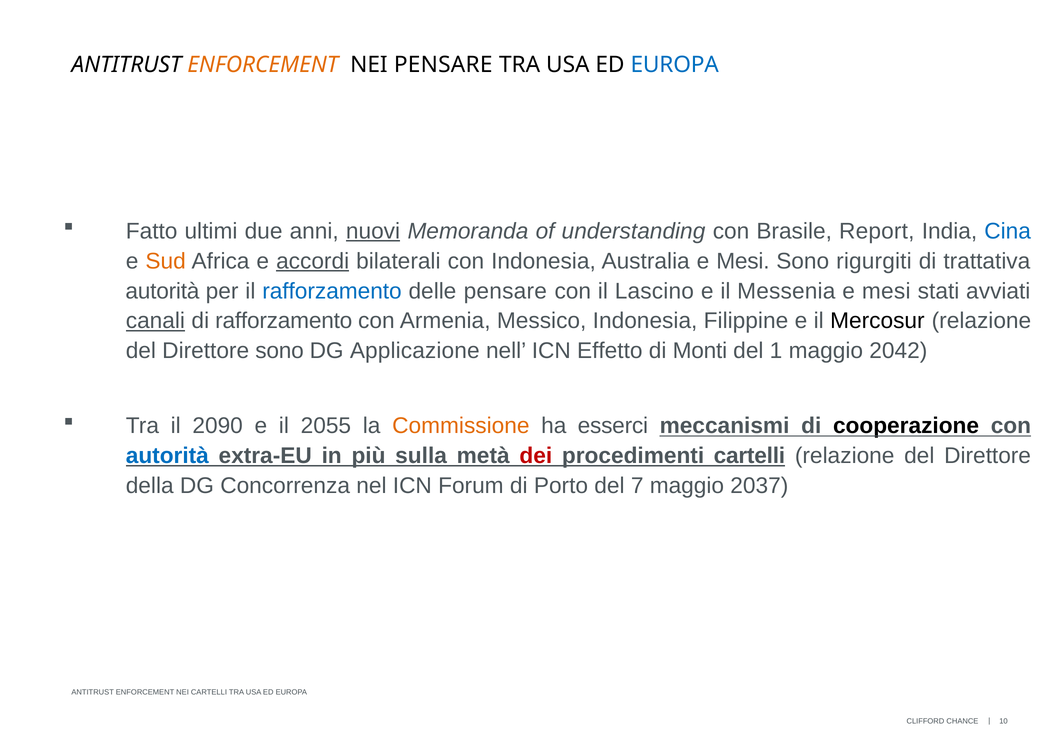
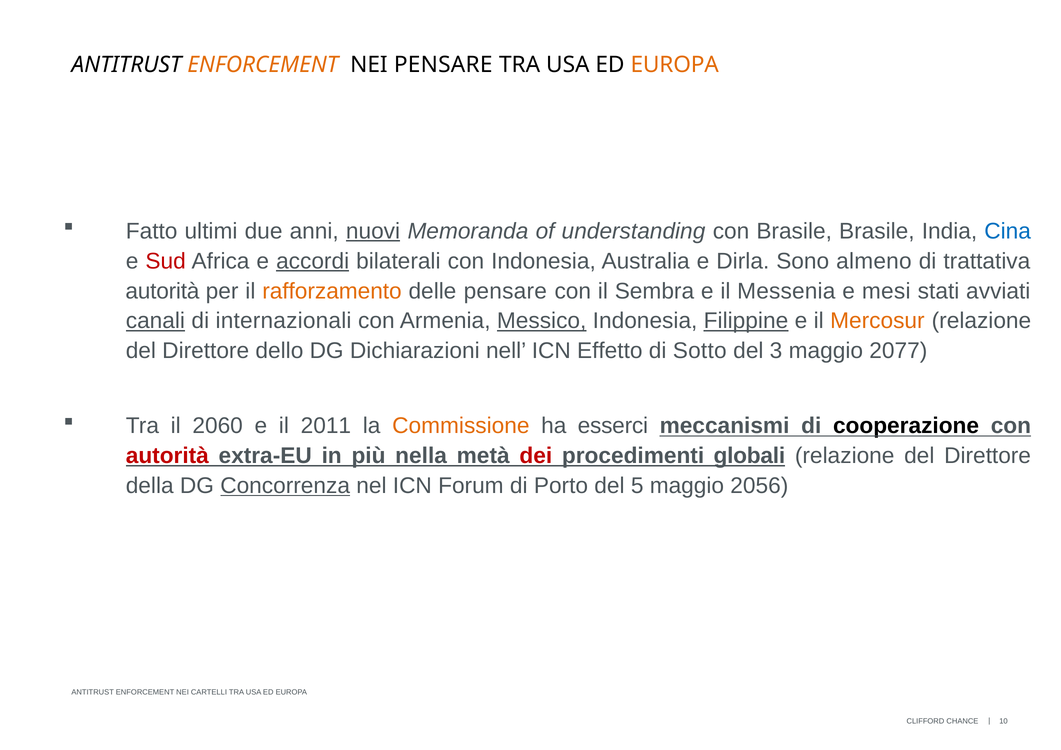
EUROPA colour: blue -> orange (675, 65)
Brasile Report: Report -> Brasile (877, 231)
Sud colour: orange -> red (166, 261)
Australia e Mesi: Mesi -> Dirla (743, 261)
rigurgiti: rigurgiti -> almeno (874, 261)
rafforzamento colour: blue -> orange (332, 291)
Lascino: Lascino -> Sembra (654, 291)
di rafforzamento: rafforzamento -> internazionali (284, 321)
Messico underline: none -> present (542, 321)
Filippine underline: none -> present (746, 321)
Mercosur colour: black -> orange (877, 321)
Direttore sono: sono -> dello (279, 351)
Applicazione: Applicazione -> Dichiarazioni (415, 351)
Monti: Monti -> Sotto (700, 351)
1: 1 -> 3 (776, 351)
2042: 2042 -> 2077 (898, 351)
2090: 2090 -> 2060 (218, 426)
2055: 2055 -> 2011 (326, 426)
autorità colour: blue -> red (167, 456)
sulla: sulla -> nella (421, 456)
procedimenti cartelli: cartelli -> globali (749, 456)
Concorrenza underline: none -> present (285, 486)
7: 7 -> 5 (637, 486)
2037: 2037 -> 2056 (759, 486)
